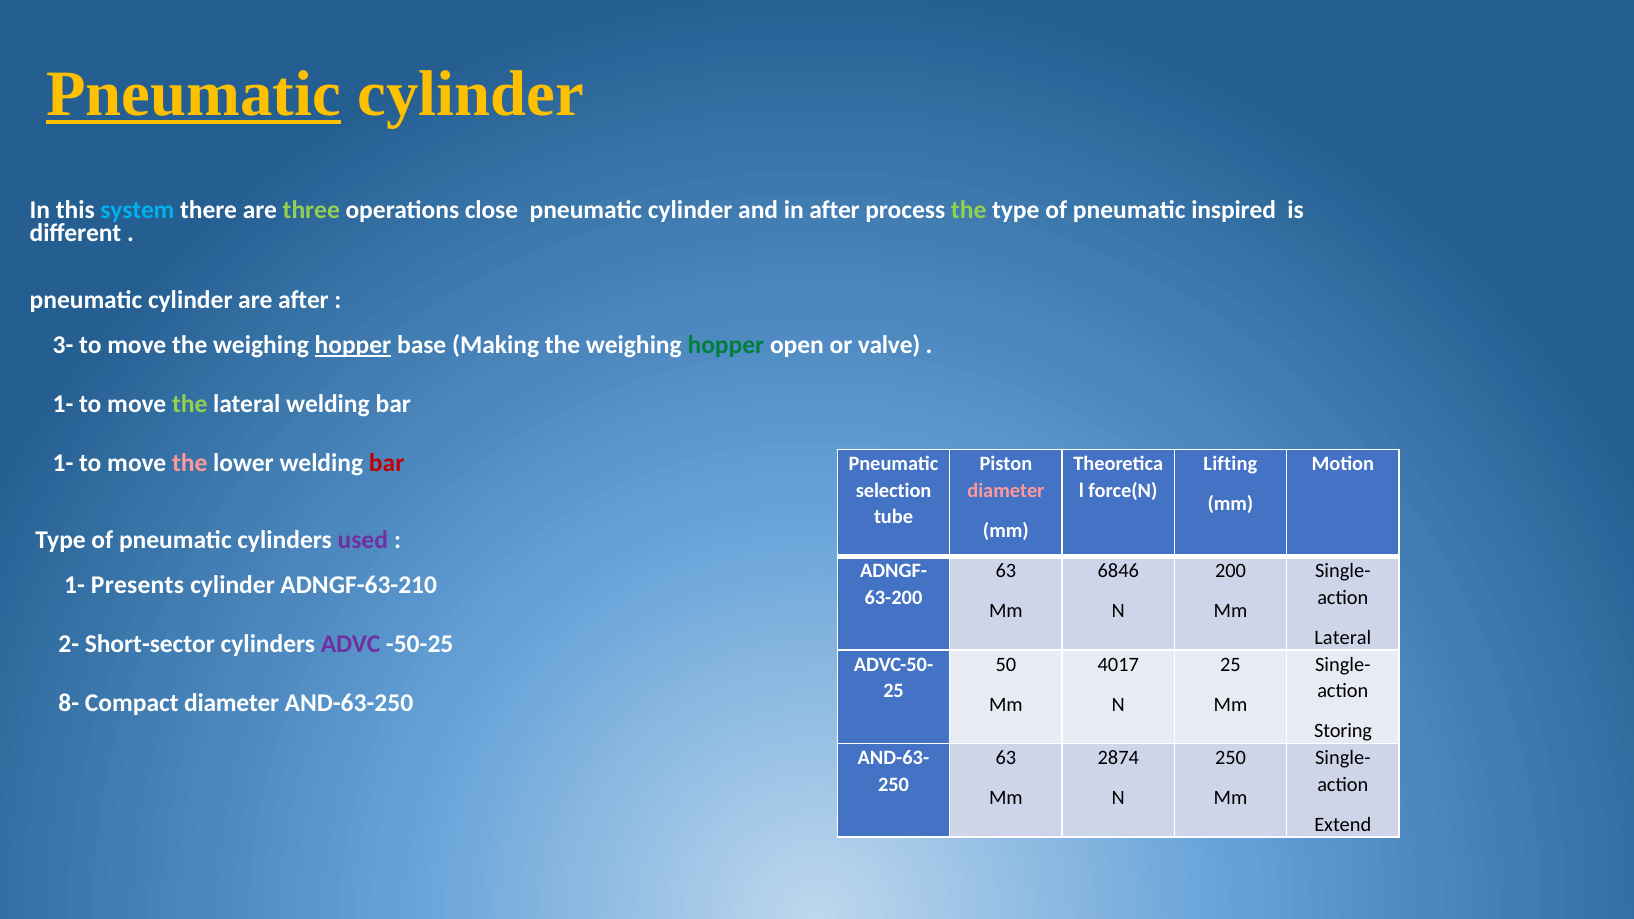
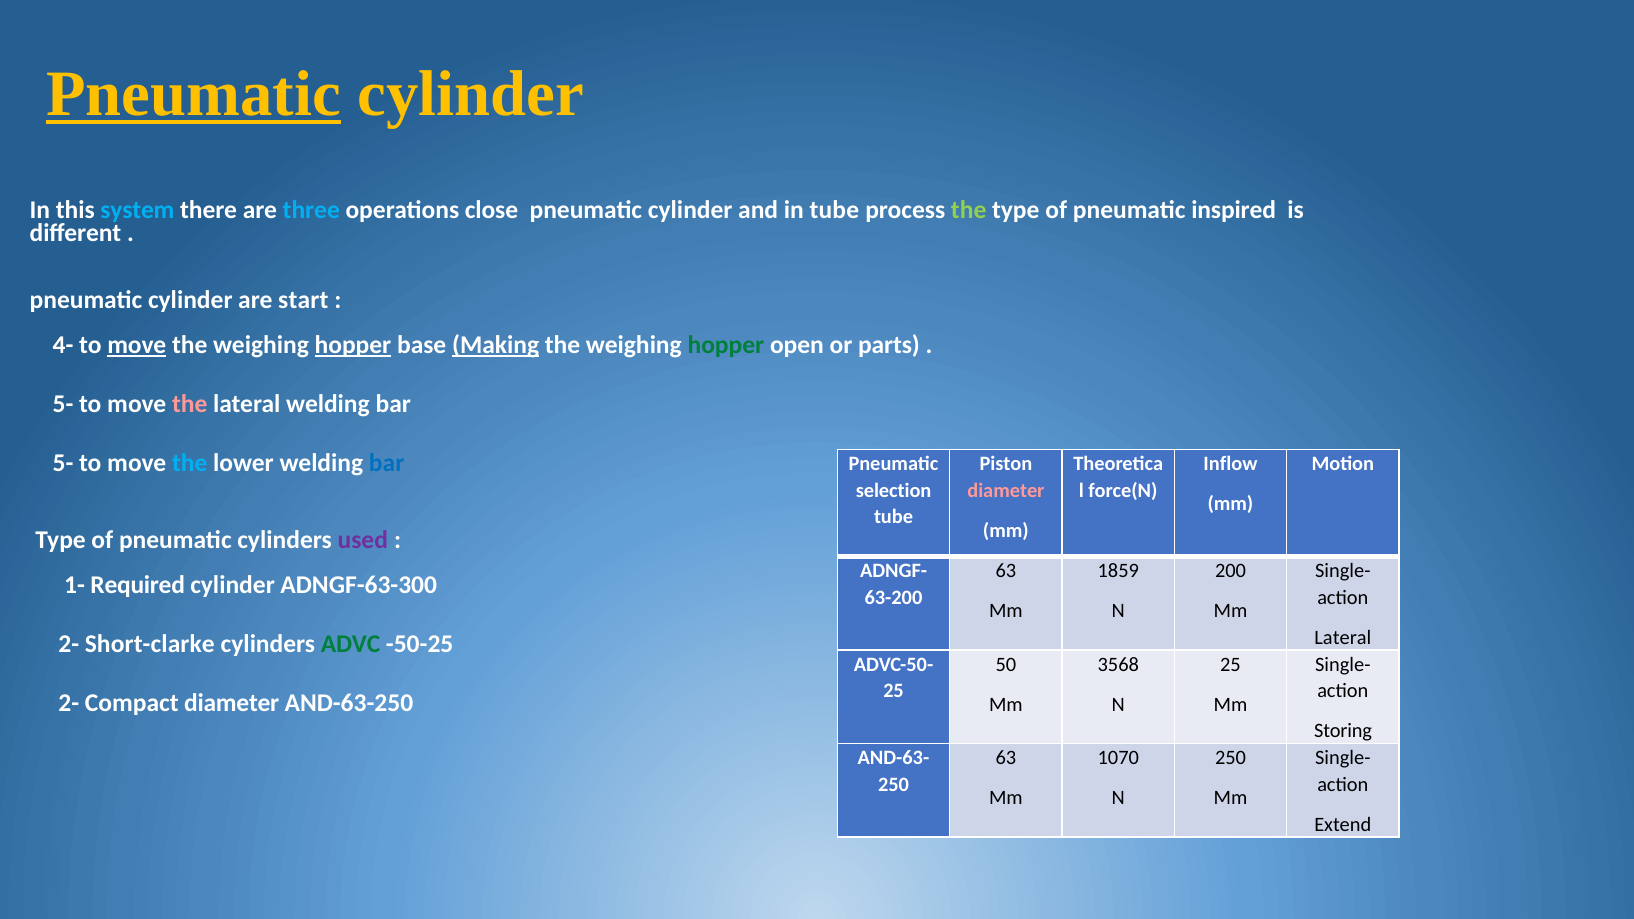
three colour: light green -> light blue (311, 210)
in after: after -> tube (834, 210)
are after: after -> start (303, 300)
3-: 3- -> 4- (63, 345)
move underline: none -> present (137, 345)
Making underline: none -> present (496, 345)
valve: valve -> parts (889, 345)
1-: 1- -> 5- (63, 404)
the colour: light green -> pink (190, 404)
1-: 1- -> 5- (63, 463)
the colour: pink -> light blue (190, 463)
bar colour: red -> blue (387, 463)
Lifting: Lifting -> Inflow (1231, 464)
6846: 6846 -> 1859 (1118, 571)
Presents: Presents -> Required (138, 586)
ADNGF-63-210: ADNGF-63-210 -> ADNGF-63-300 (359, 586)
Short-sector: Short-sector -> Short-clarke (150, 644)
ADVC colour: purple -> green (351, 644)
4017: 4017 -> 3568 (1118, 664)
8-: 8- -> 2- (69, 703)
2874: 2874 -> 1070 (1118, 758)
